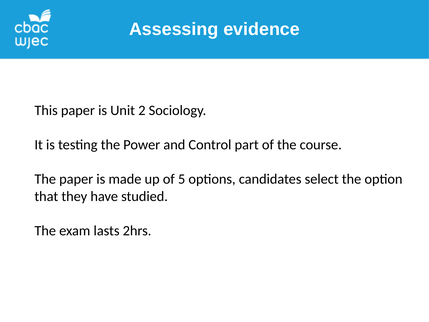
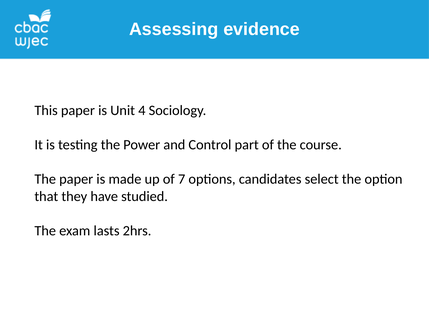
2: 2 -> 4 (142, 110)
5: 5 -> 7 (182, 179)
